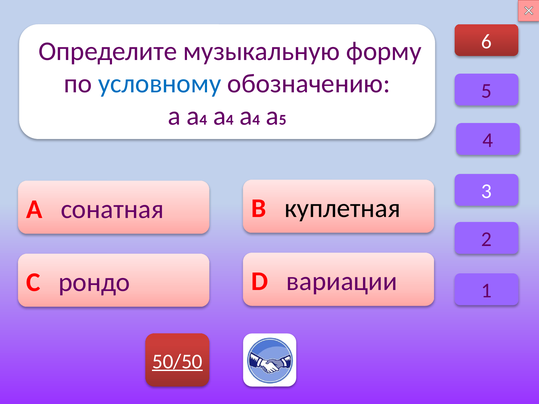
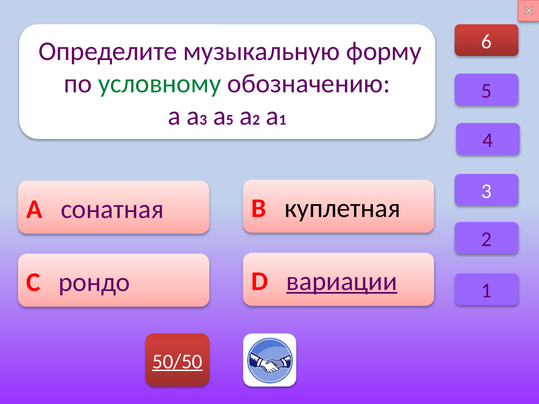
условному colour: blue -> green (160, 84)
a a 4: 4 -> 3 (203, 120)
4: 4 -> 5 (230, 120)
4: 4 -> 2 (256, 120)
a 5: 5 -> 1 (283, 120)
вариации underline: none -> present (342, 281)
